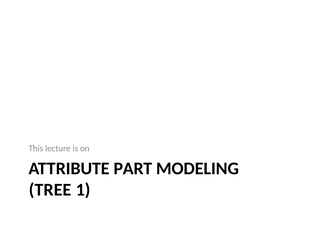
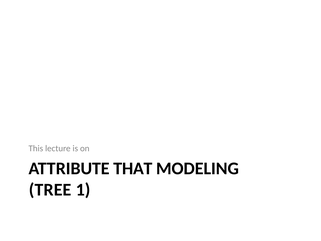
PART: PART -> THAT (133, 168)
